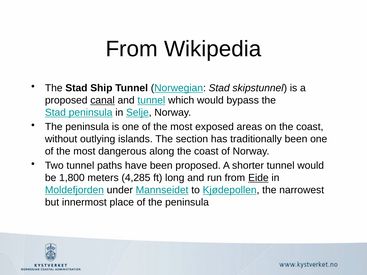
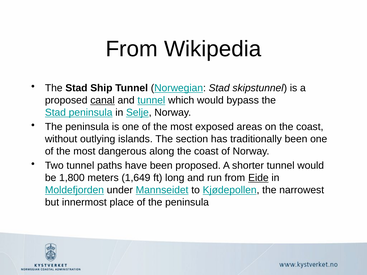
4,285: 4,285 -> 1,649 (136, 178)
